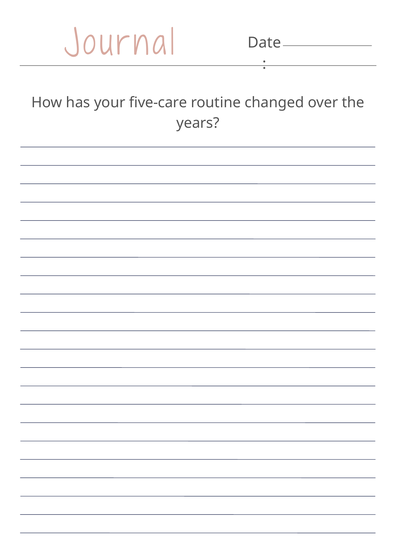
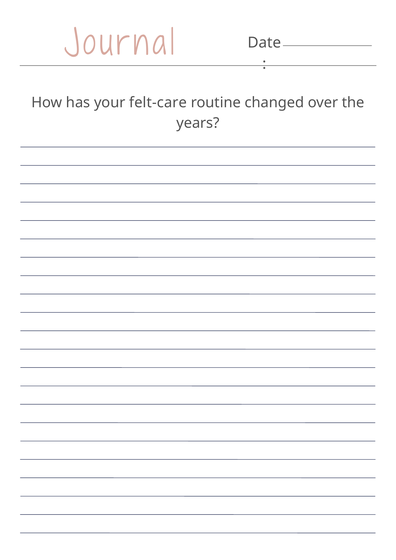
five-care: five-care -> felt-care (158, 103)
